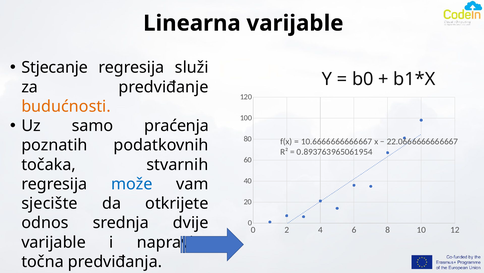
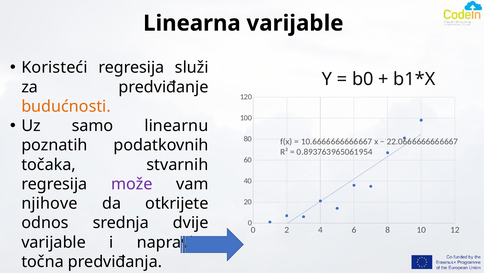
Stjecanje: Stjecanje -> Koristeći (55, 67)
samo praćenja: praćenja -> linearnu (176, 126)
može colour: blue -> purple (132, 184)
sjecište: sjecište -> njihove (50, 203)
